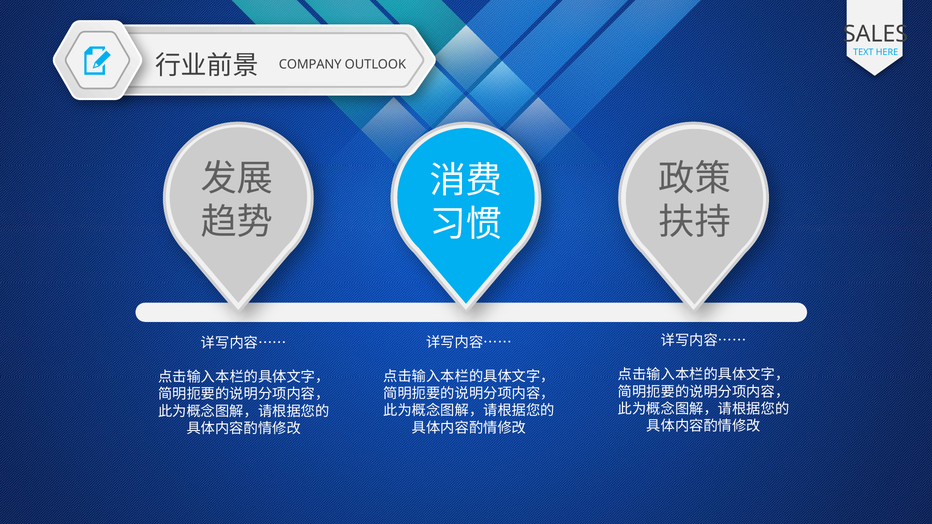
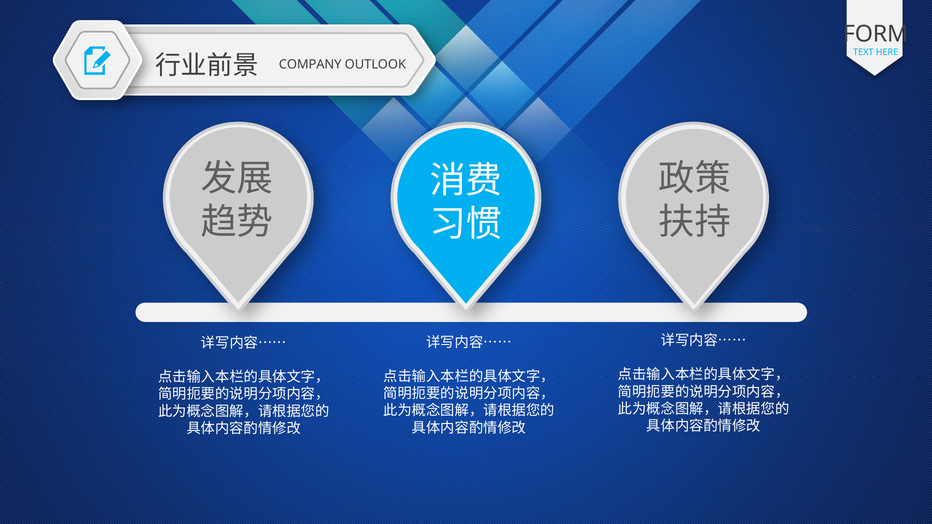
SALES: SALES -> FORM (876, 34)
